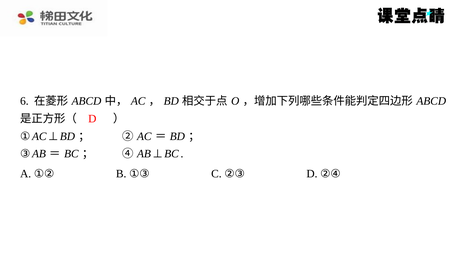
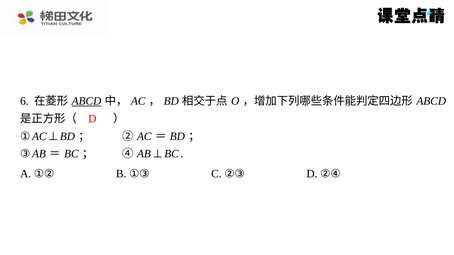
ABCD underline: none -> present (86, 101)
